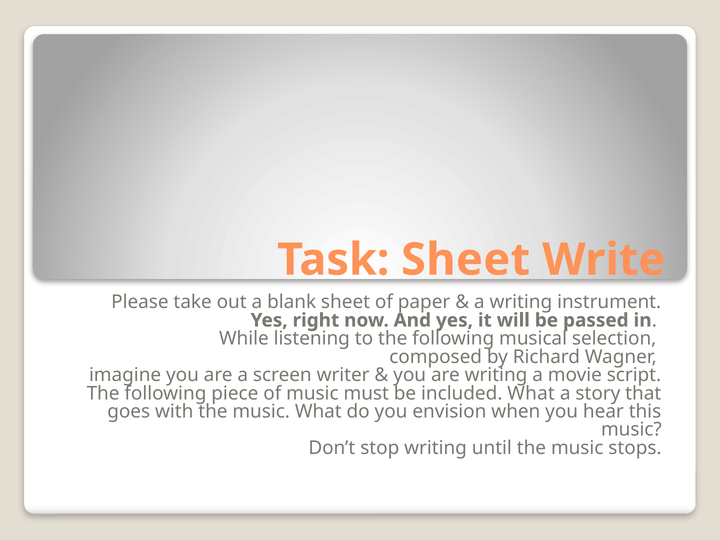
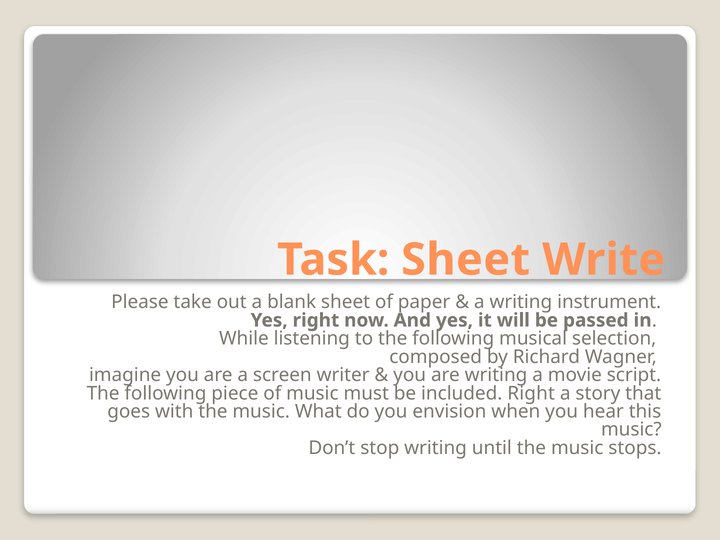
included What: What -> Right (531, 393)
